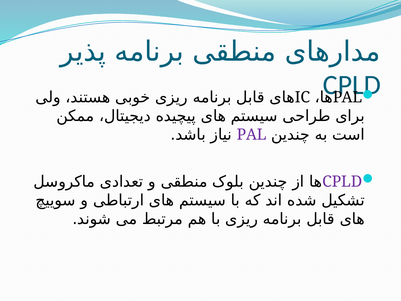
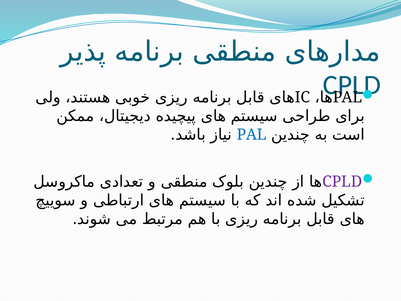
PAL colour: purple -> blue (252, 135)
